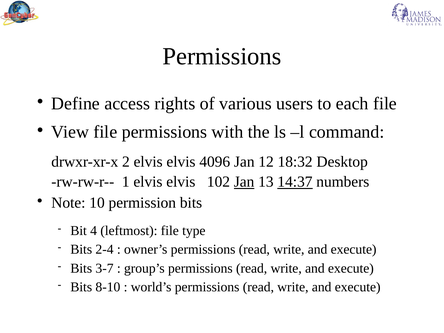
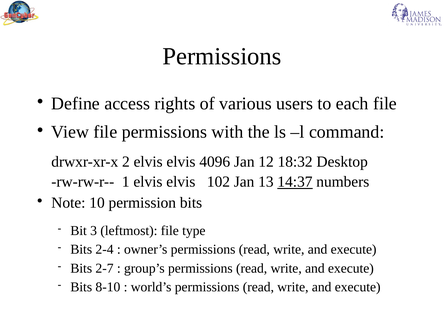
Jan underline: present -> none (244, 182)
4: 4 -> 3 (94, 231)
3-7: 3-7 -> 2-7 (105, 268)
